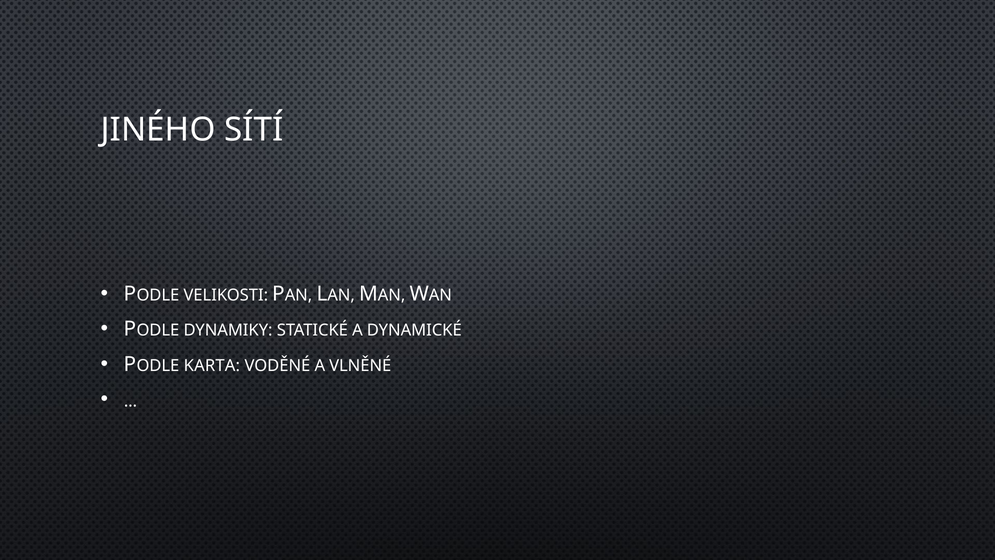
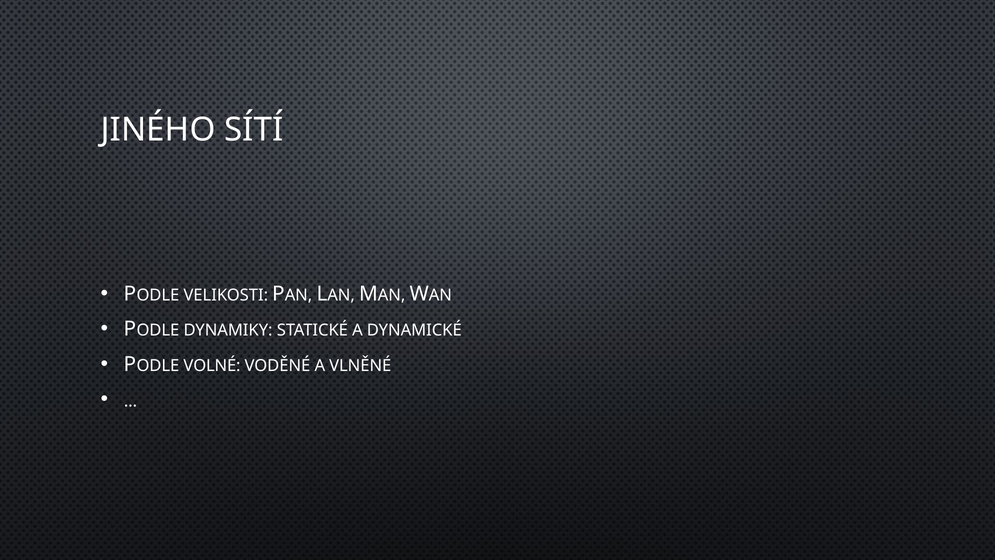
KARTA: KARTA -> VOLNÉ (212, 366)
